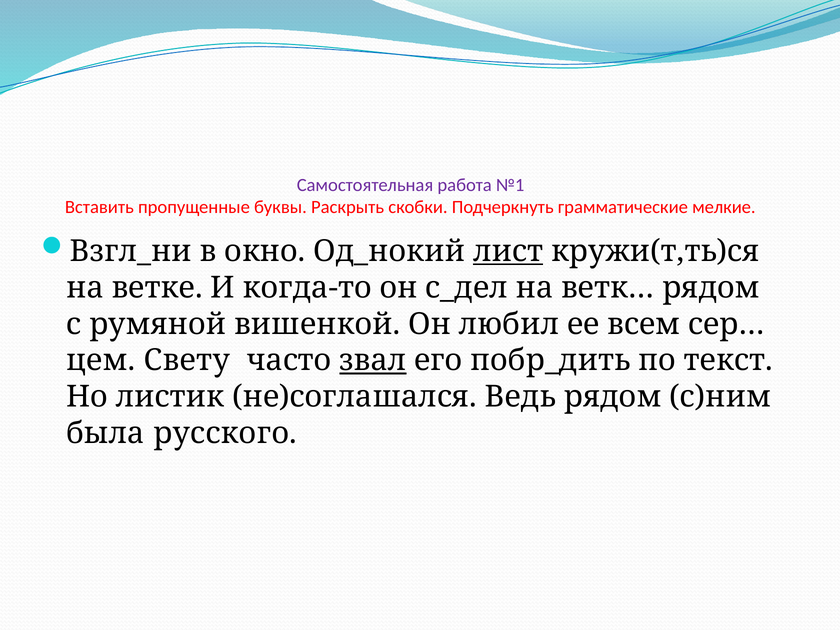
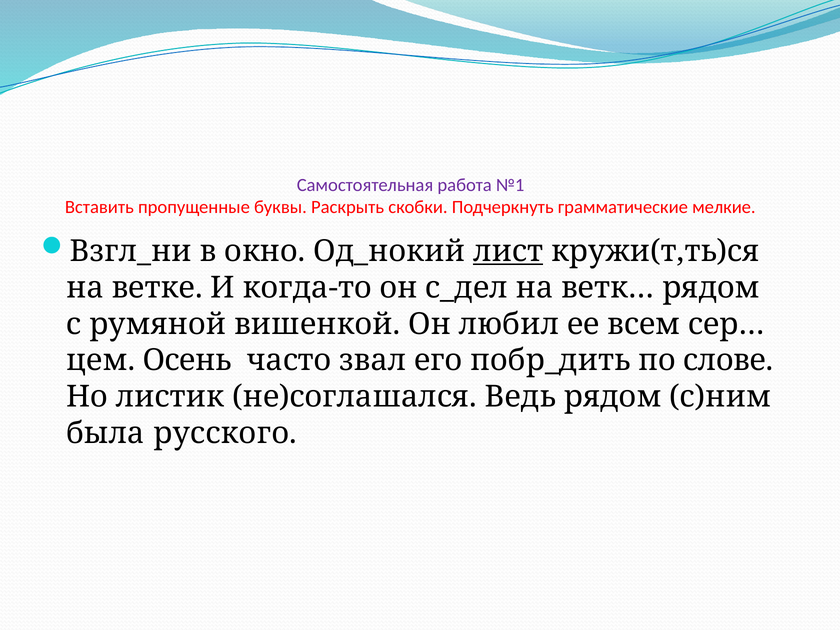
Свету: Свету -> Осень (187, 360)
звал underline: present -> none (373, 360)
текст: текст -> слове (728, 360)
